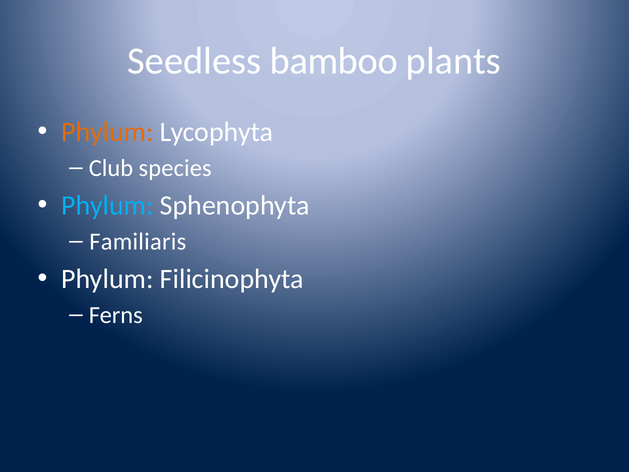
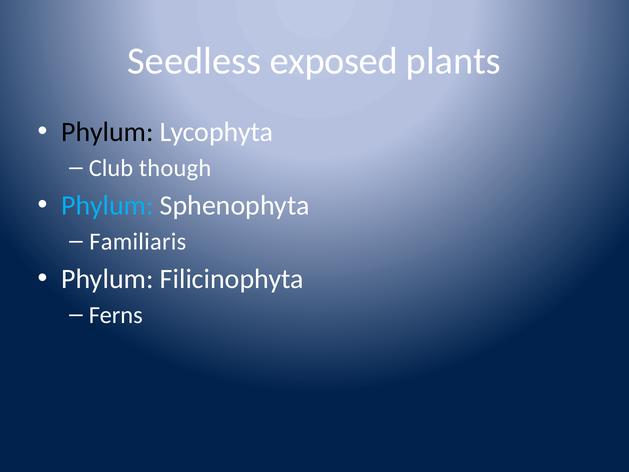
bamboo: bamboo -> exposed (334, 61)
Phylum colour: orange -> black (107, 132)
species: species -> though (175, 168)
